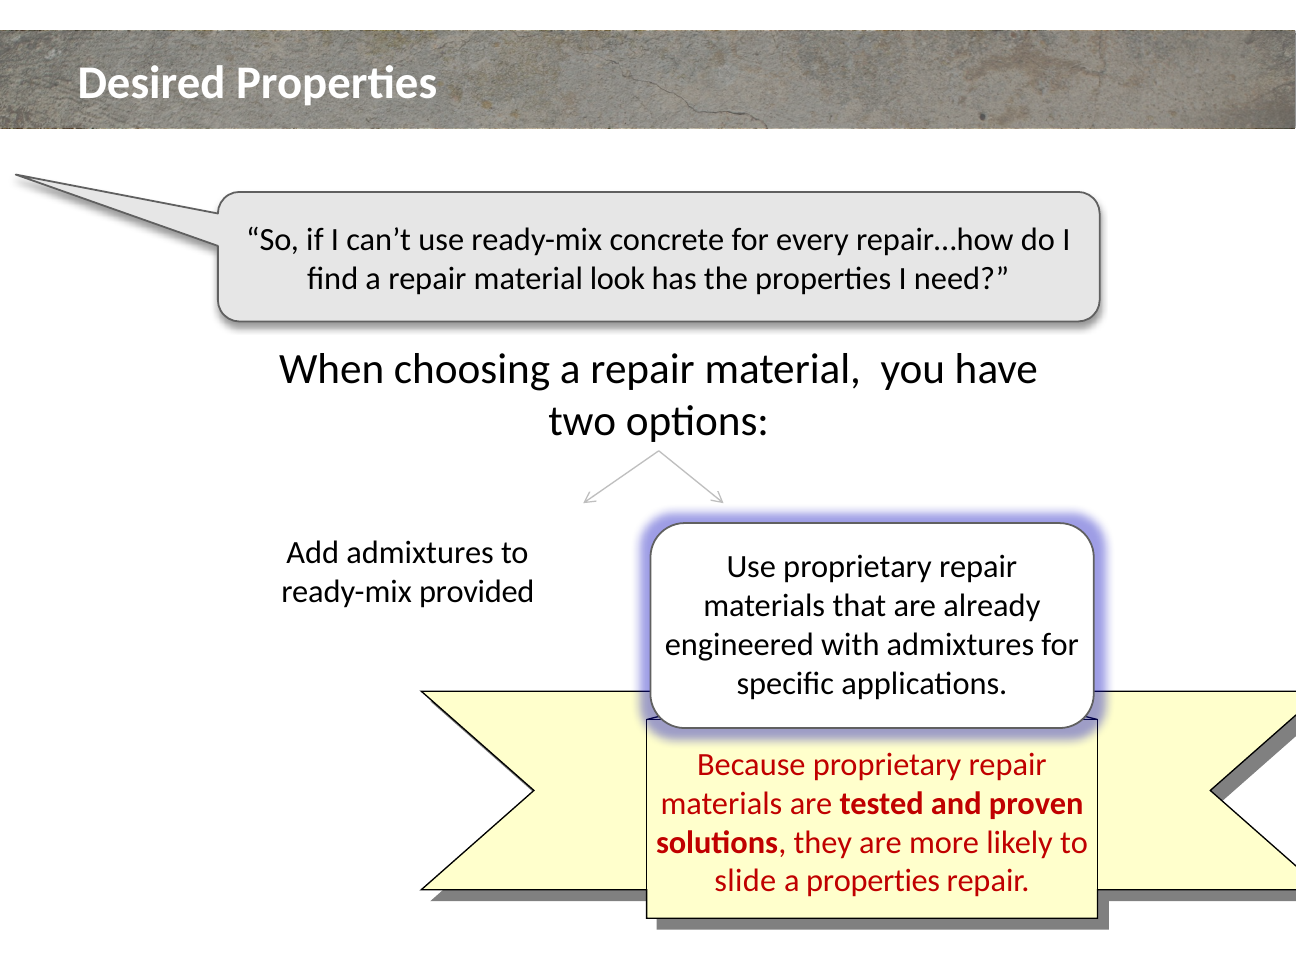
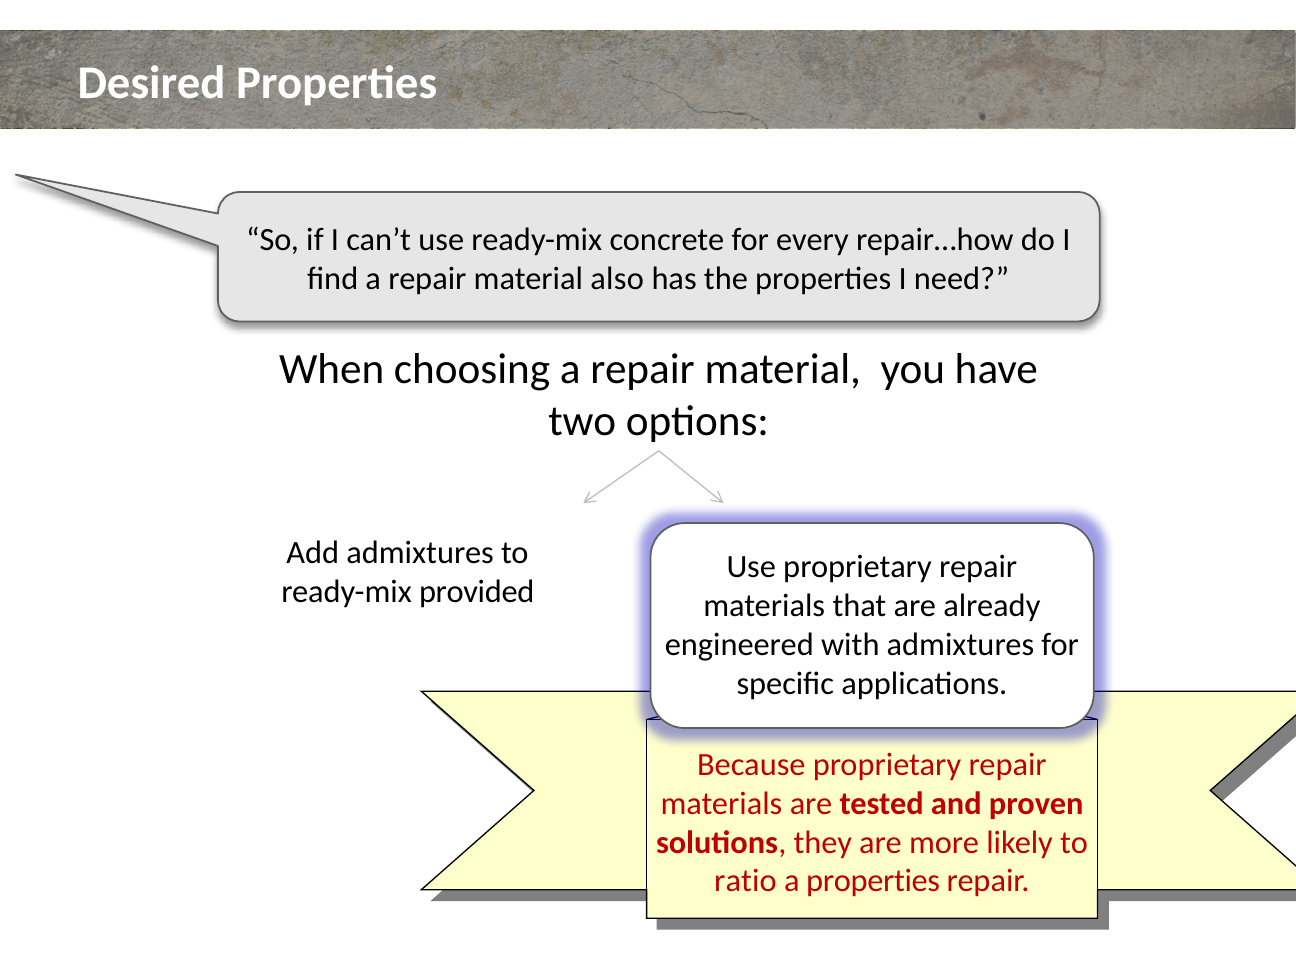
look: look -> also (617, 278)
slide: slide -> ratio (745, 881)
